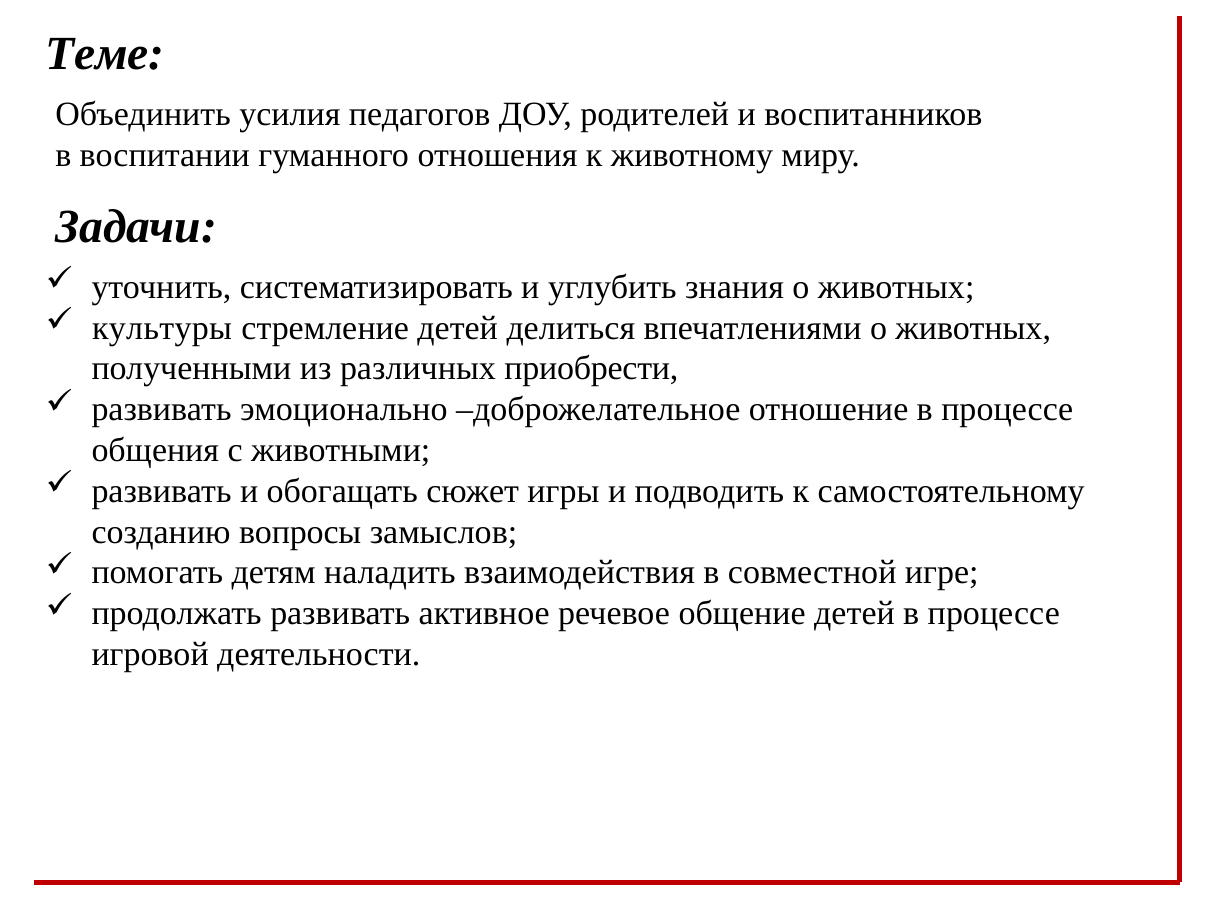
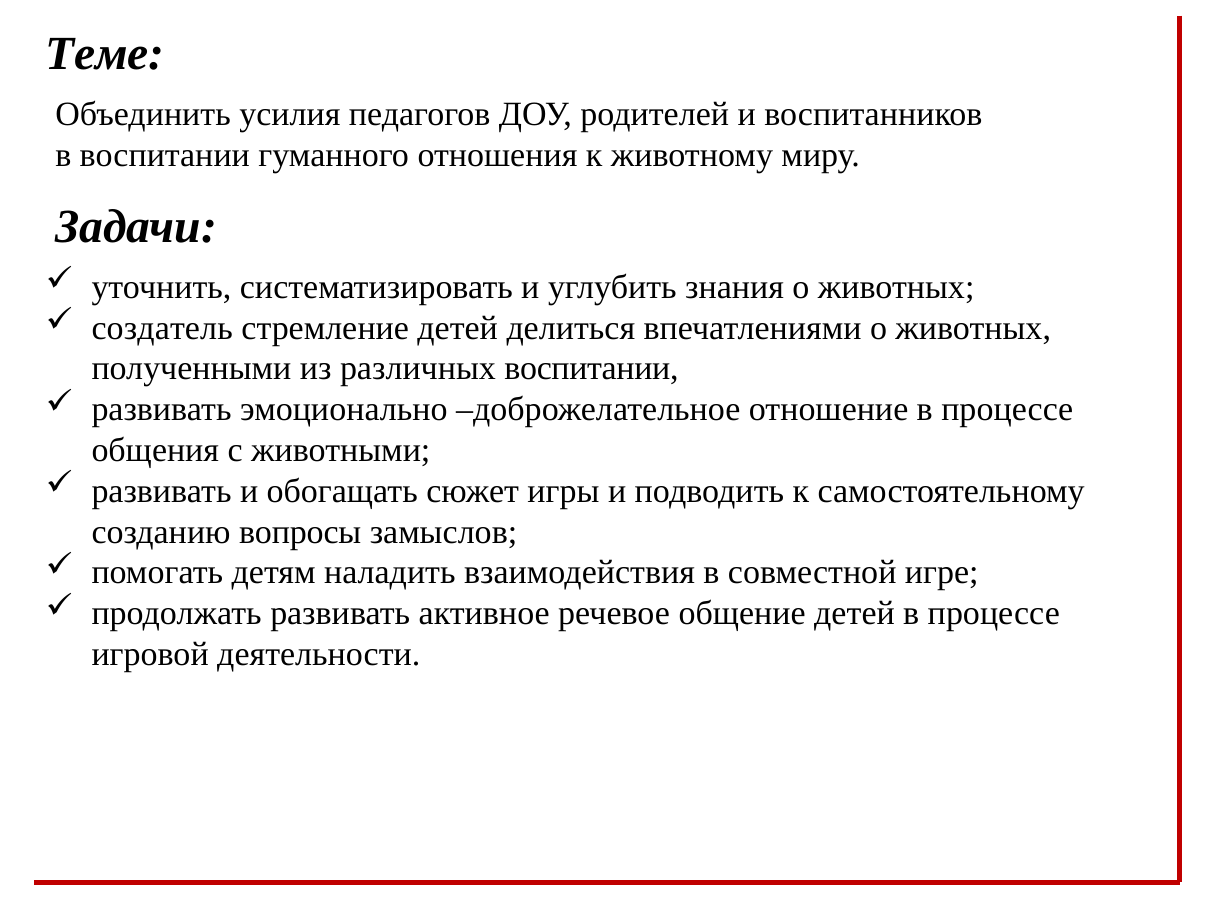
культуры: культуры -> создатель (162, 328)
различных приобрести: приобрести -> воспитании (591, 369)
